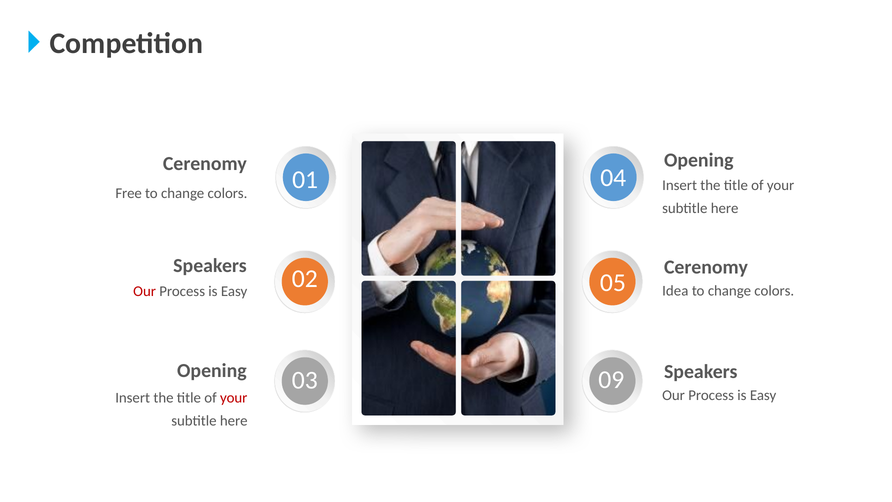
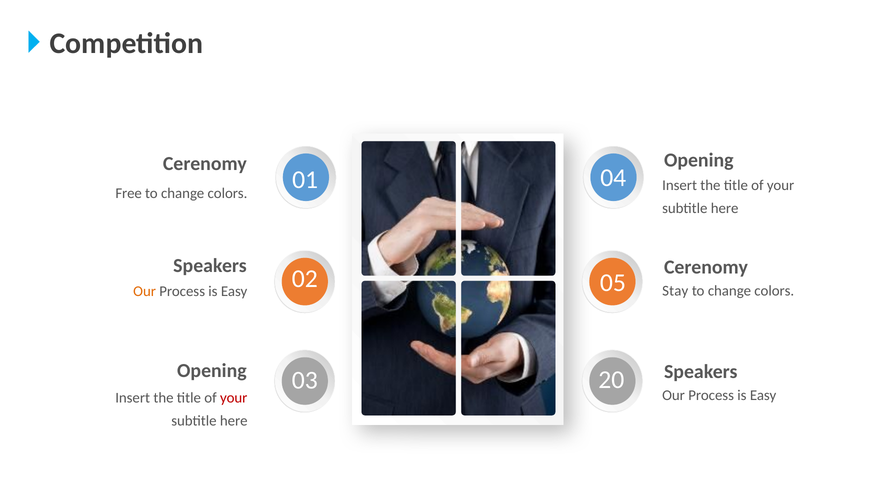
Idea: Idea -> Stay (675, 291)
Our colour: red -> orange (145, 291)
09: 09 -> 20 (611, 379)
